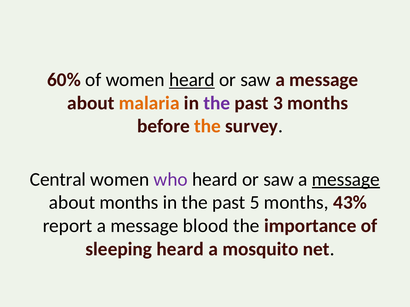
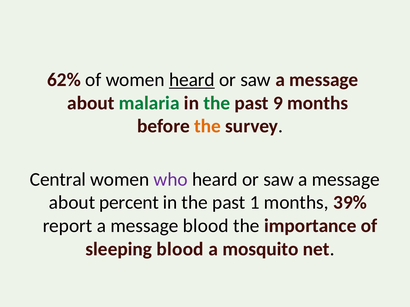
60%: 60% -> 62% (64, 80)
malaria colour: orange -> green (149, 103)
the colour: purple -> green (217, 103)
3: 3 -> 9 (278, 103)
message underline: present -> none (346, 180)
about months: months -> percent (129, 203)
5: 5 -> 1 (255, 203)
43%: 43% -> 39% (350, 203)
sleeping heard: heard -> blood (180, 249)
